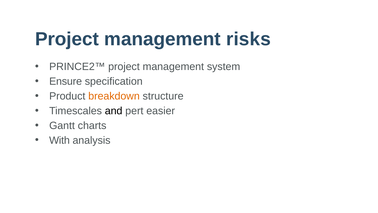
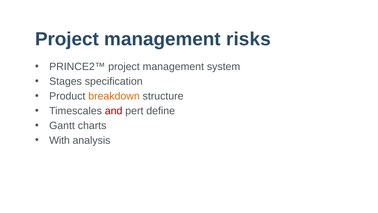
Ensure: Ensure -> Stages (66, 81)
and colour: black -> red (114, 111)
easier: easier -> define (161, 111)
